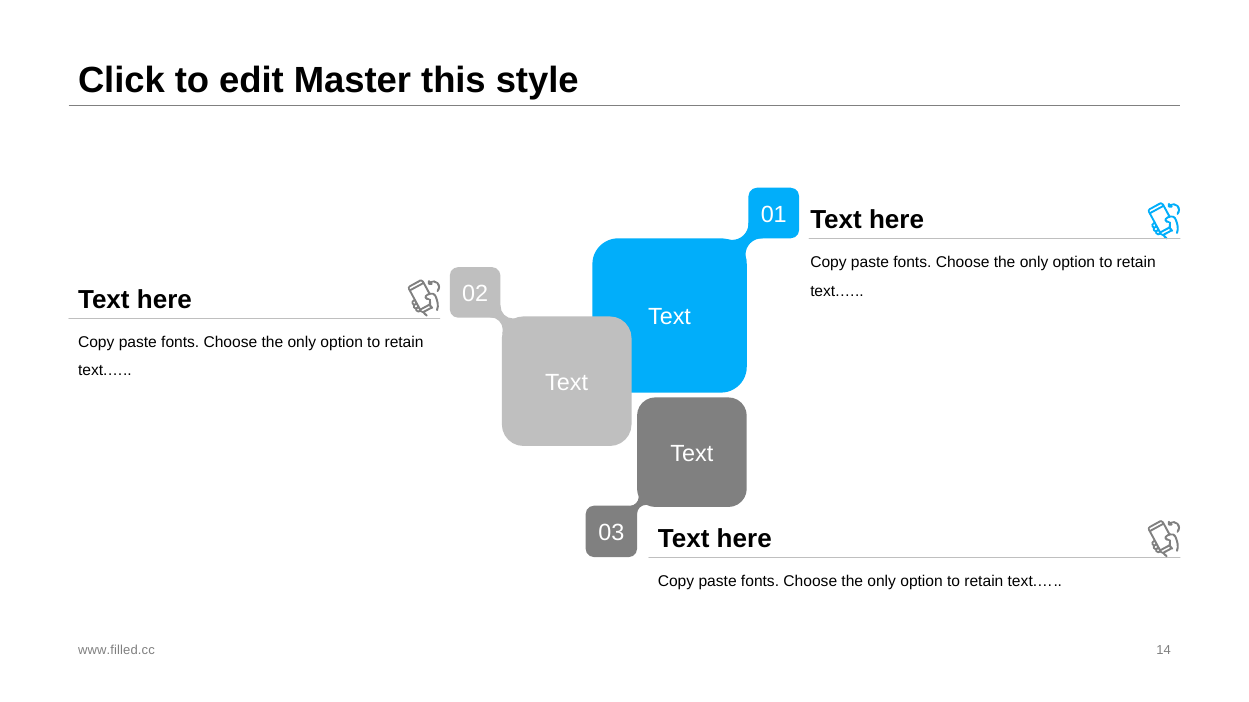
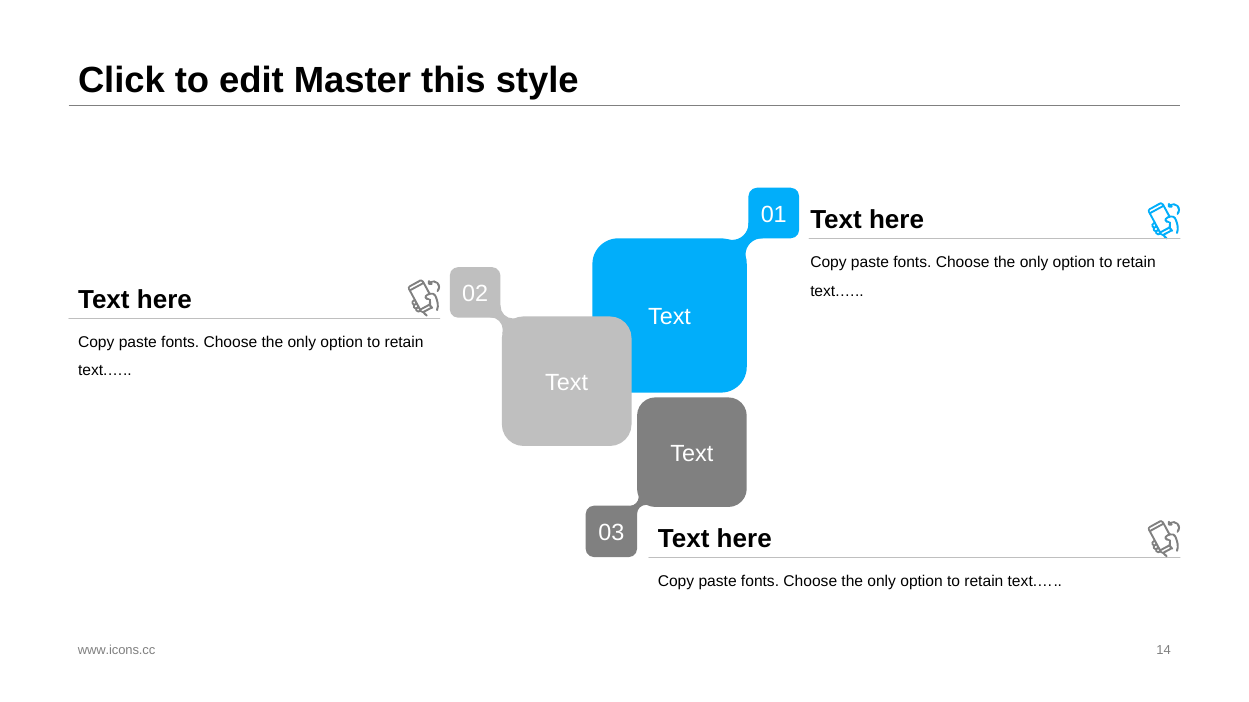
www.filled.cc: www.filled.cc -> www.icons.cc (117, 651)
